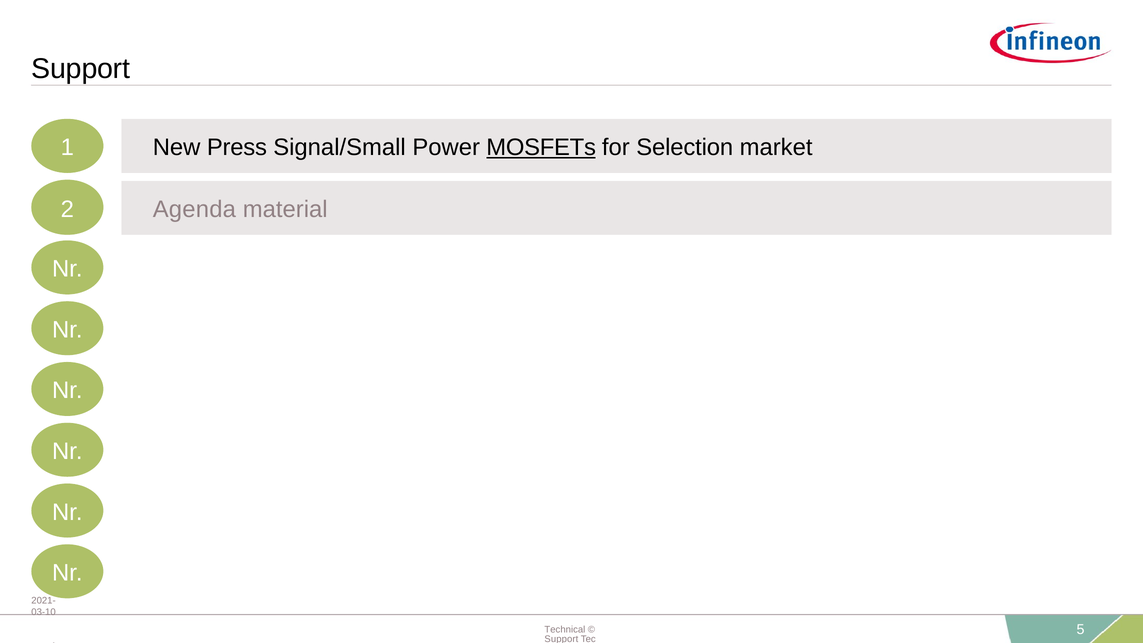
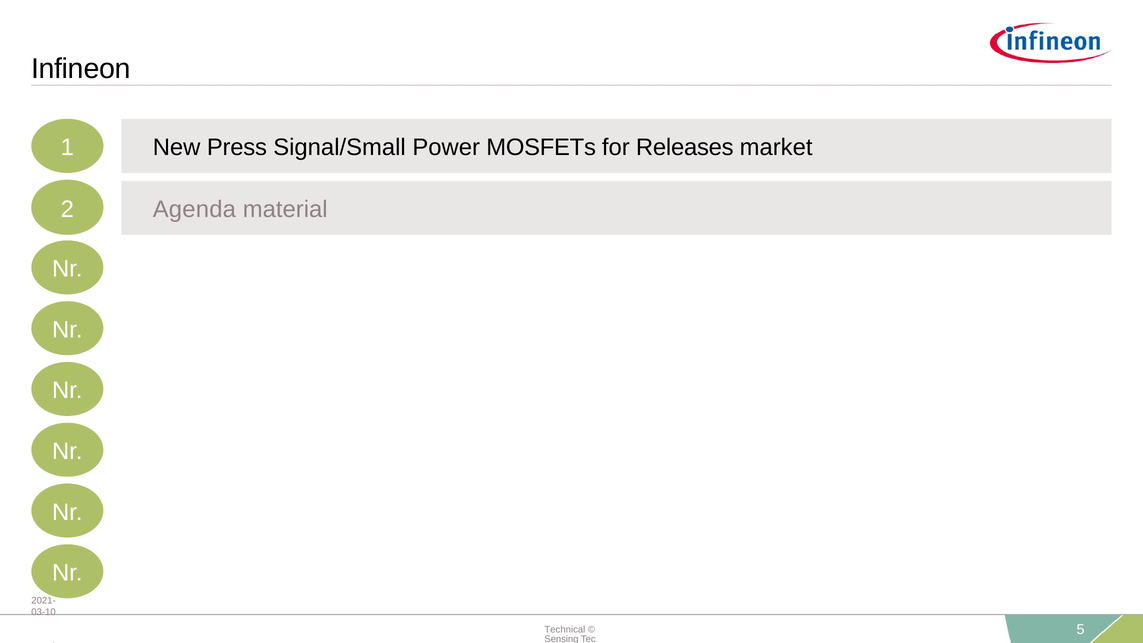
Support: Support -> Infineon (81, 69)
MOSFETs underline: present -> none (541, 148)
Selection: Selection -> Releases (685, 148)
Support: Support -> Sensing (561, 639)
